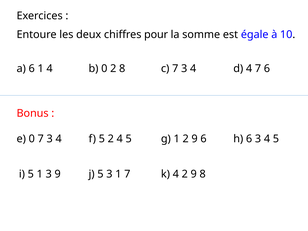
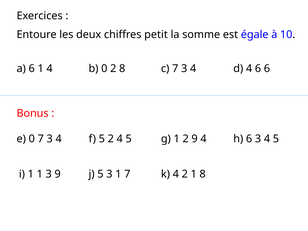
pour: pour -> petit (156, 35)
4 7: 7 -> 6 (258, 69)
9 6: 6 -> 4 (204, 139)
i 5: 5 -> 1 (31, 174)
4 2 9: 9 -> 1 (194, 174)
